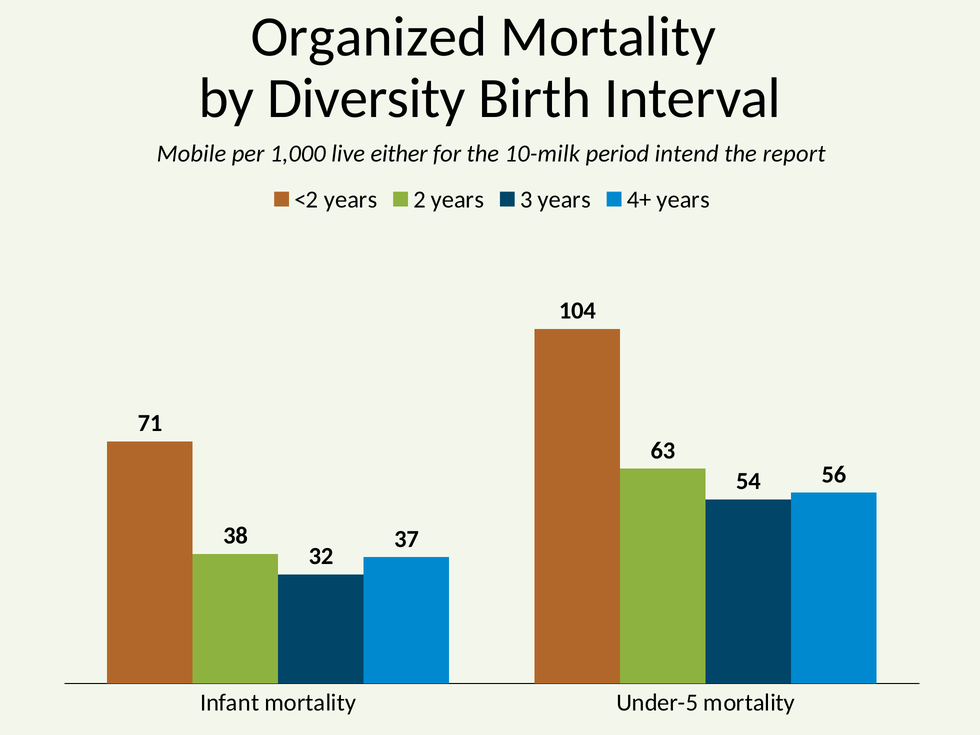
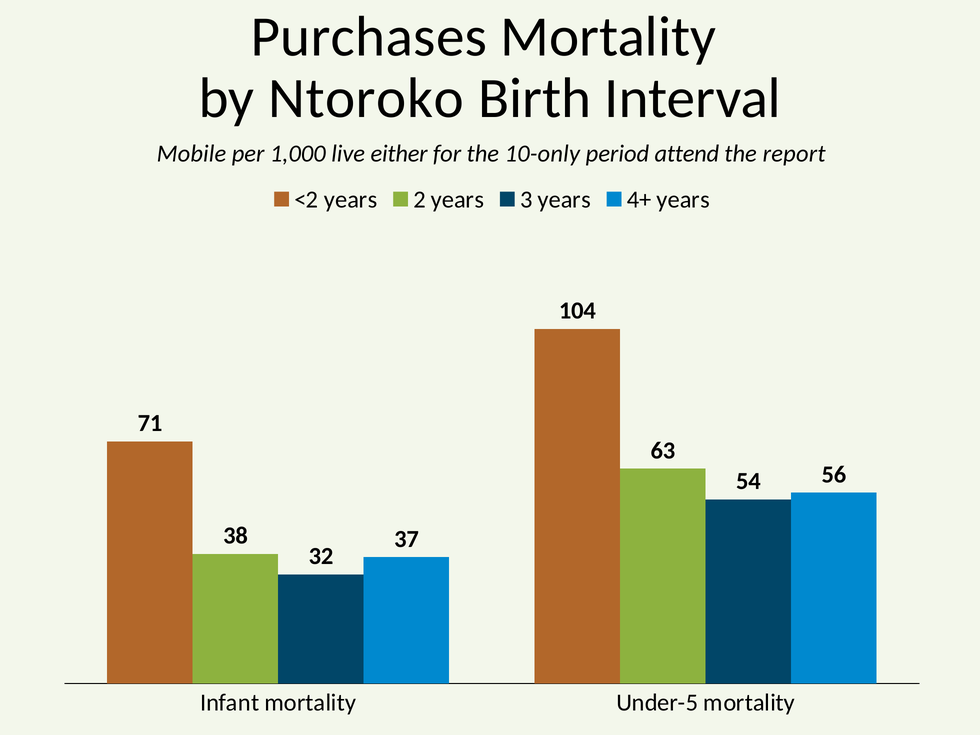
Organized: Organized -> Purchases (369, 37)
Diversity: Diversity -> Ntoroko (366, 98)
10-milk: 10-milk -> 10-only (542, 154)
intend: intend -> attend (687, 154)
